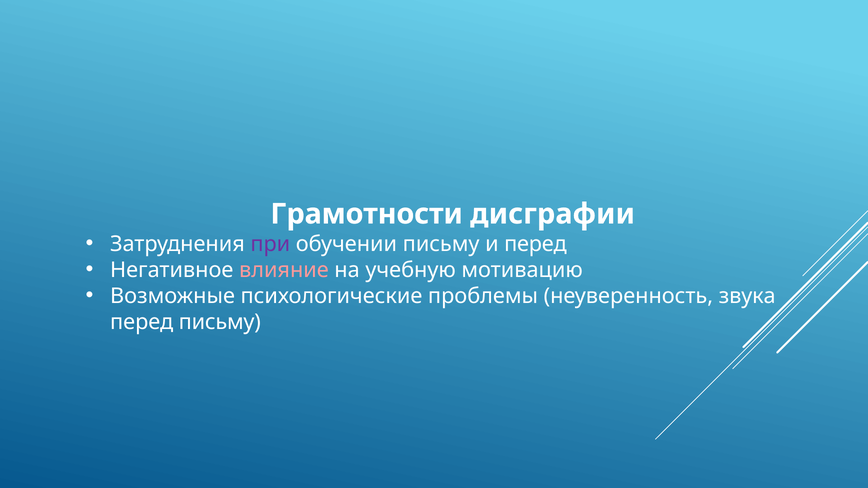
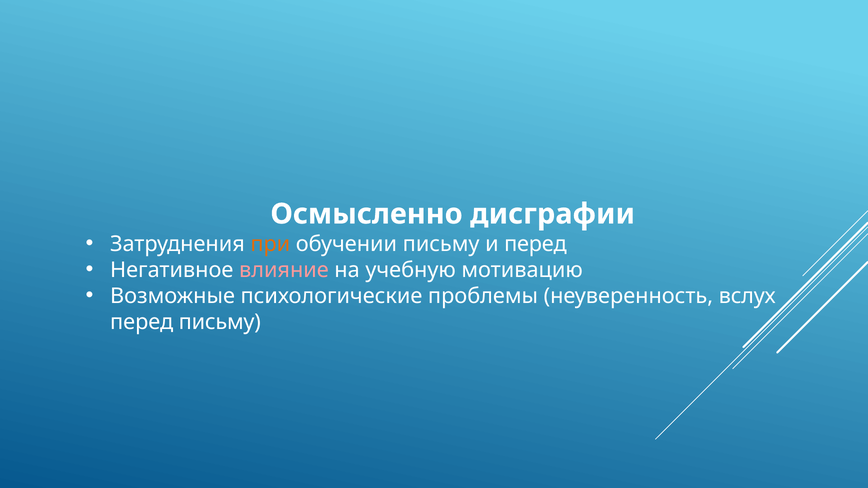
Грамотности: Грамотности -> Осмысленно (367, 214)
при colour: purple -> orange (270, 244)
звука: звука -> вслух (747, 296)
